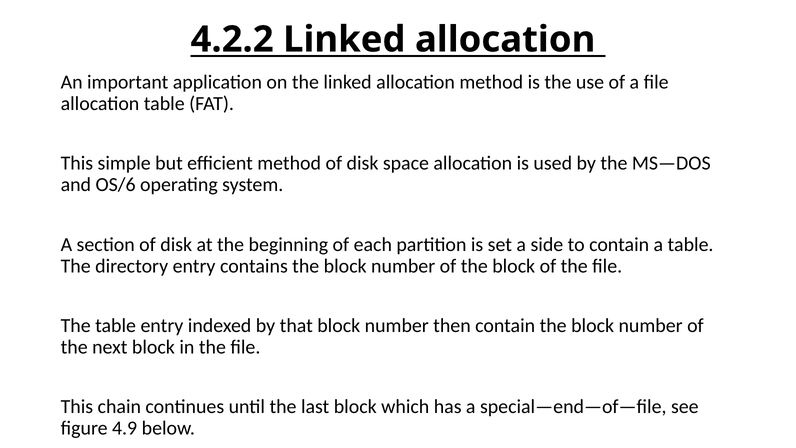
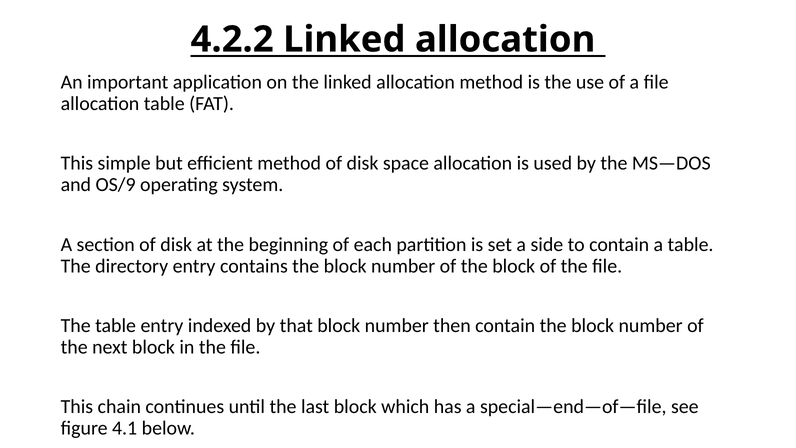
OS/6: OS/6 -> OS/9 (116, 185)
4.9: 4.9 -> 4.1 (125, 428)
